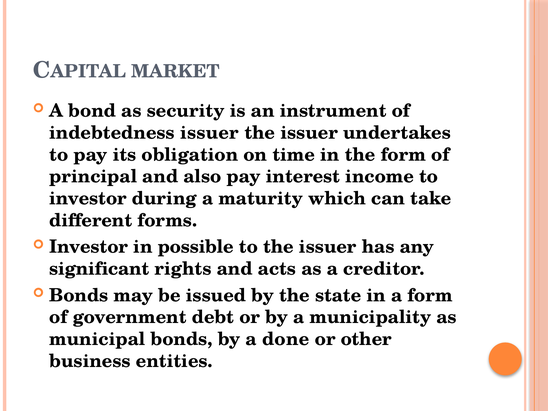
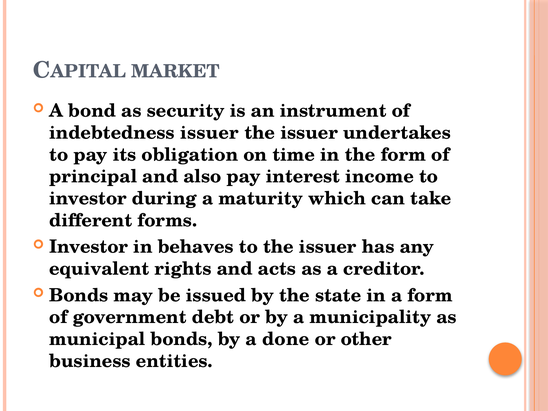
possible: possible -> behaves (196, 247)
significant: significant -> equivalent (99, 269)
